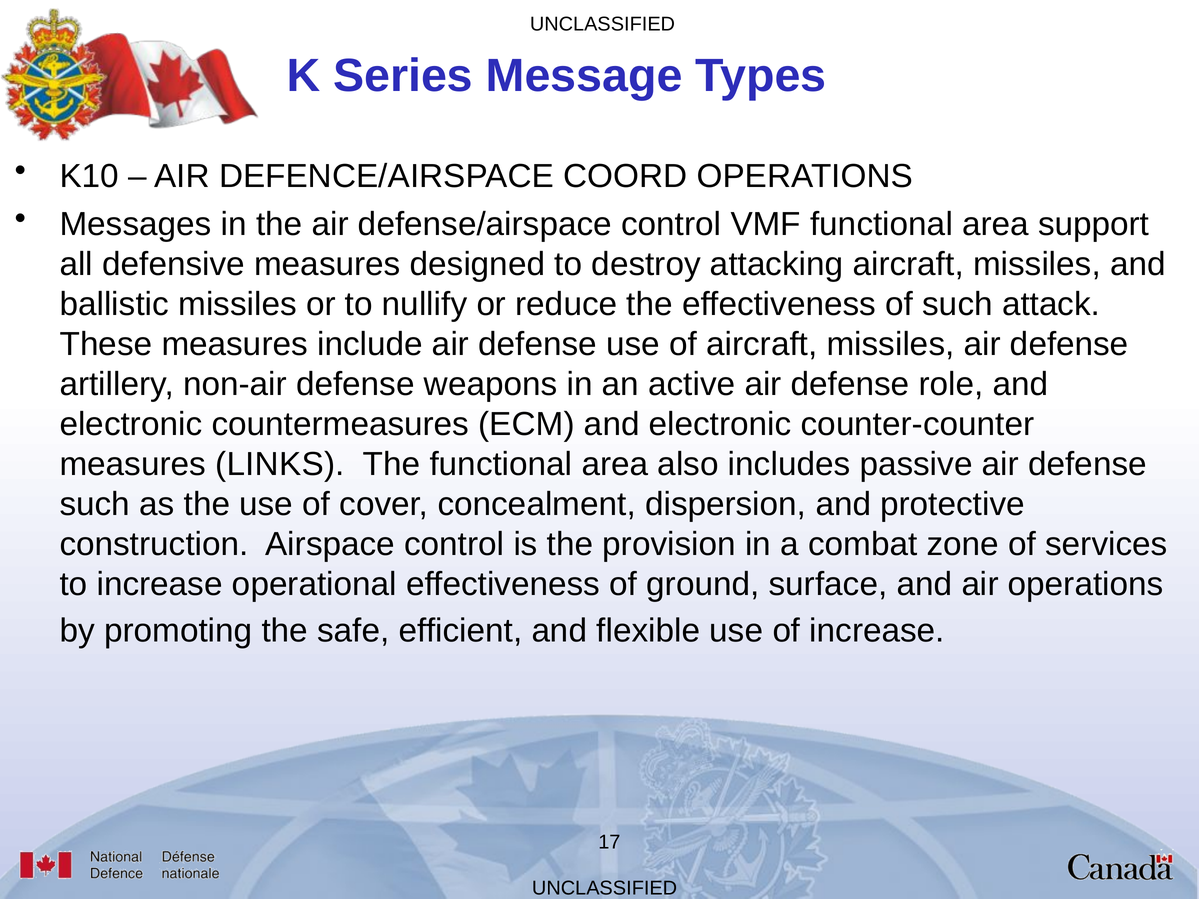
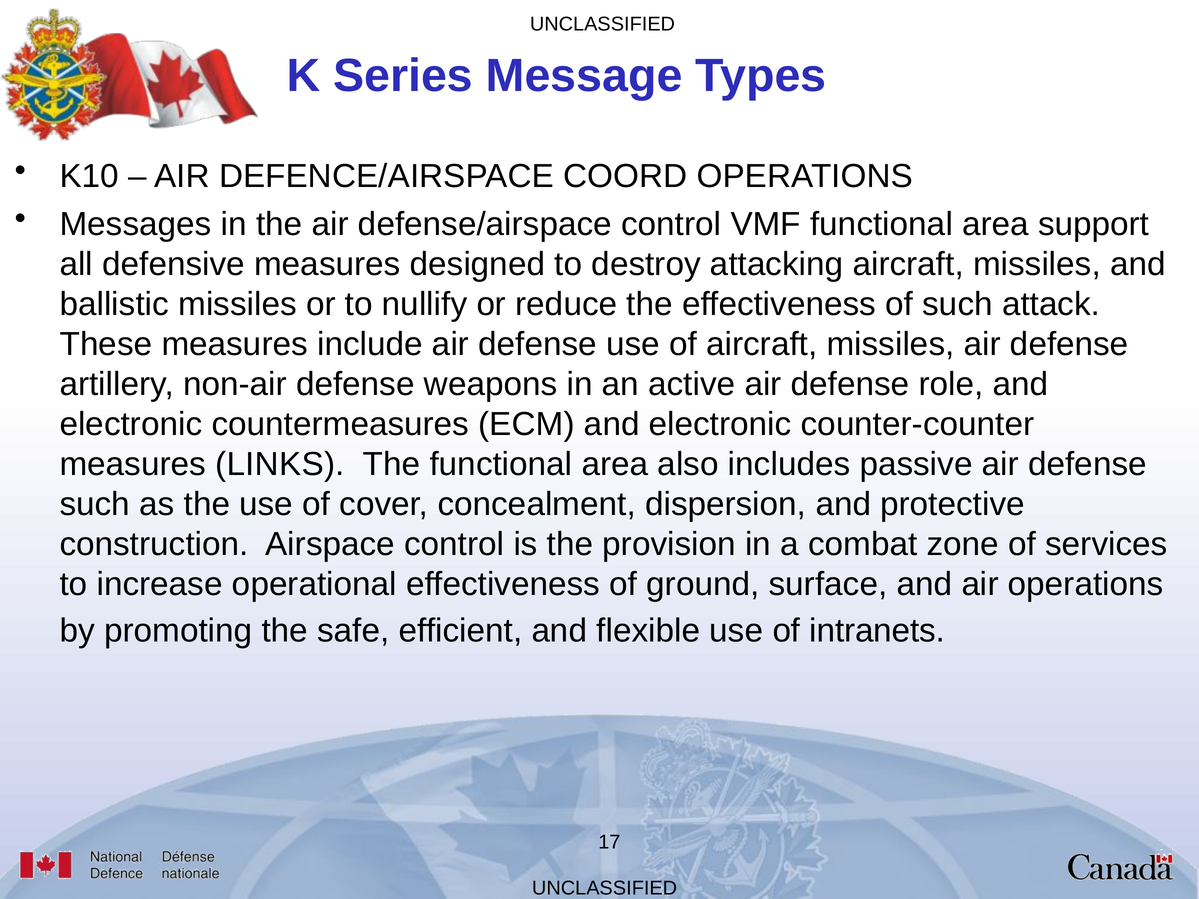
of increase: increase -> intranets (877, 631)
